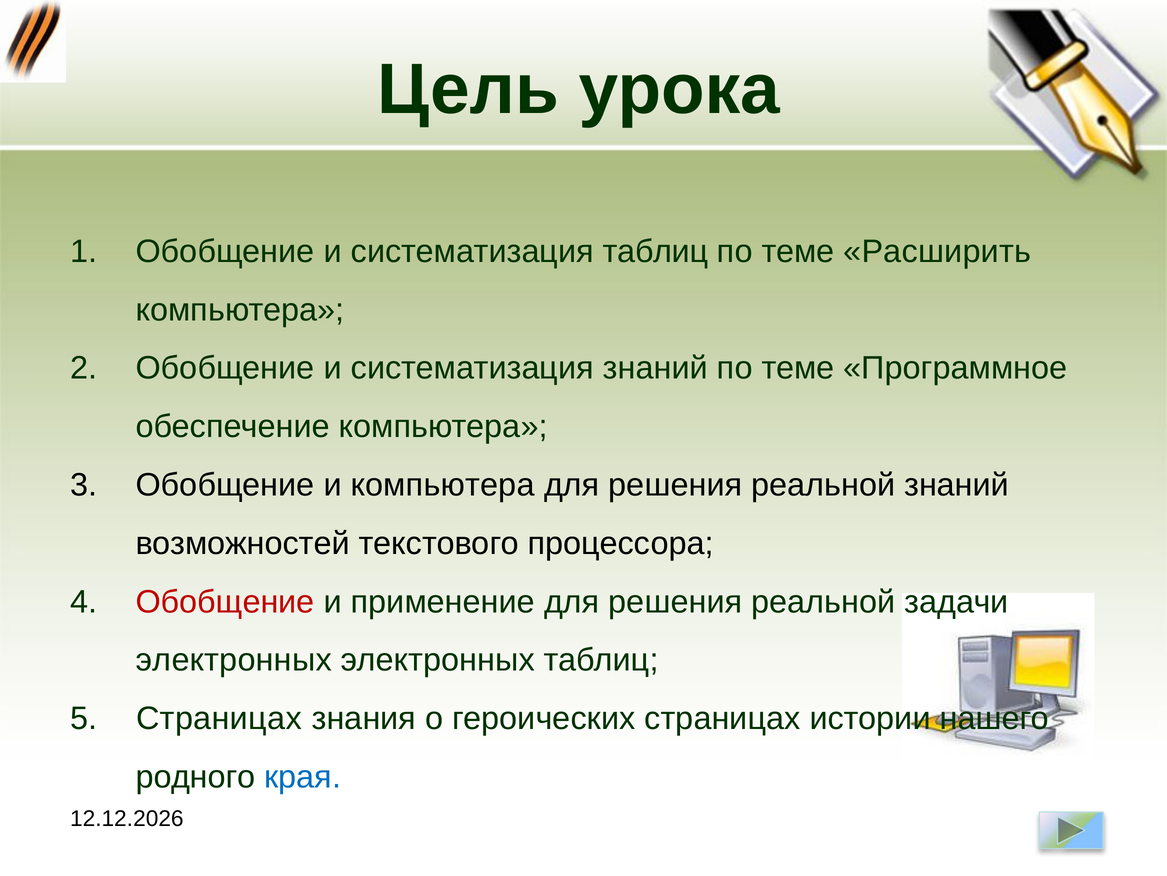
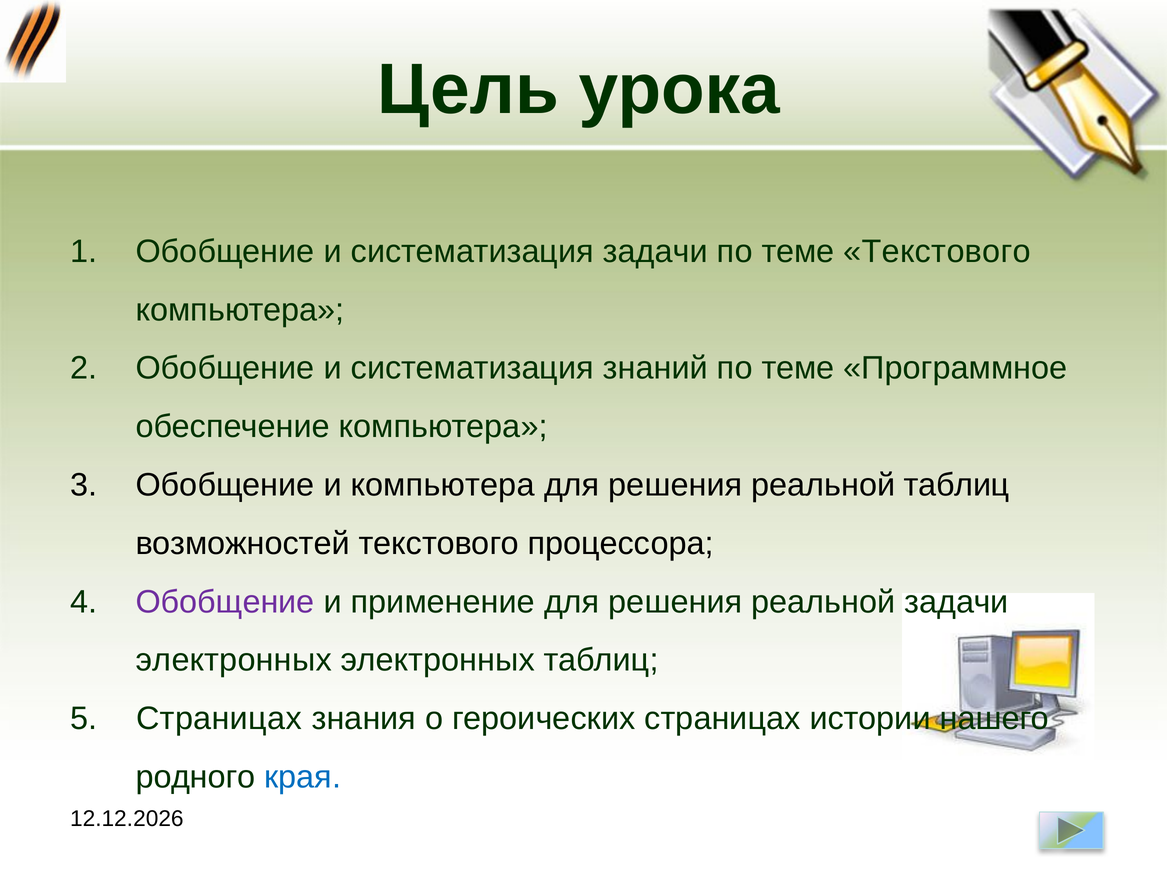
систематизация таблиц: таблиц -> задачи (655, 251)
теме Расширить: Расширить -> Текстового (937, 251)
реальной знаний: знаний -> таблиц (957, 485)
Обобщение colour: red -> purple (225, 601)
